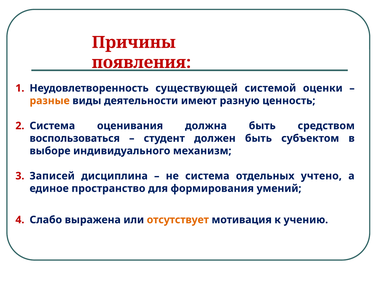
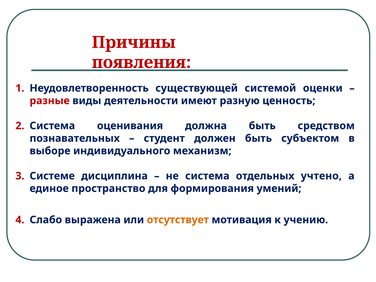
разные colour: orange -> red (50, 101)
воспользоваться: воспользоваться -> познавательных (75, 138)
Записей: Записей -> Системе (52, 176)
